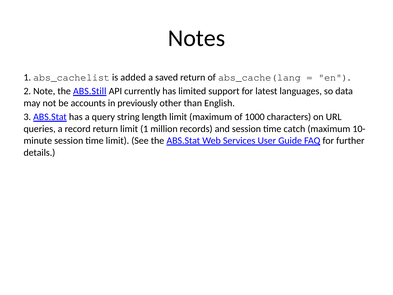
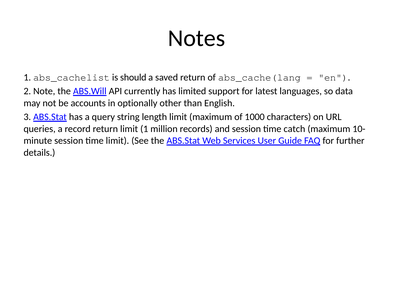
added: added -> should (133, 77)
ABS.Still: ABS.Still -> ABS.Will (90, 91)
previously: previously -> optionally (137, 103)
